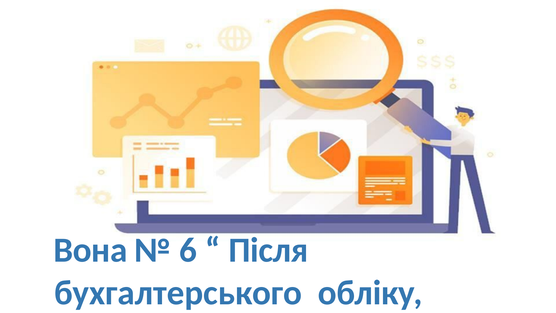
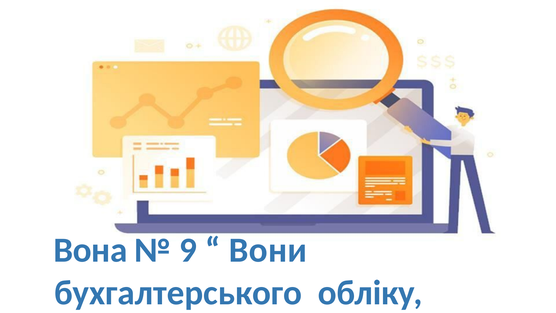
6: 6 -> 9 (188, 250)
Після: Після -> Вони (268, 250)
